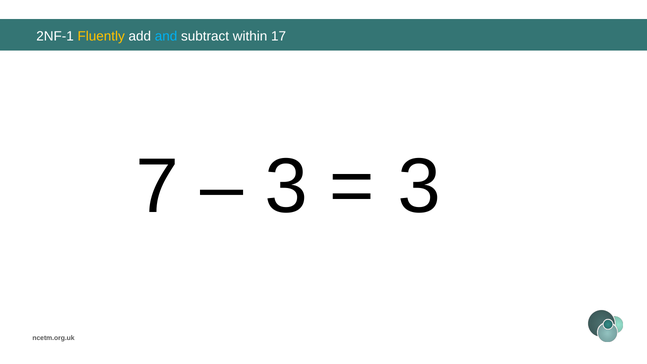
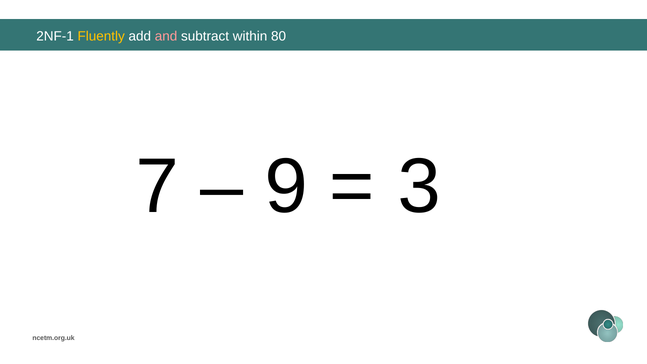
and colour: light blue -> pink (166, 36)
17: 17 -> 80 (279, 36)
3: 3 -> 9 (286, 187)
